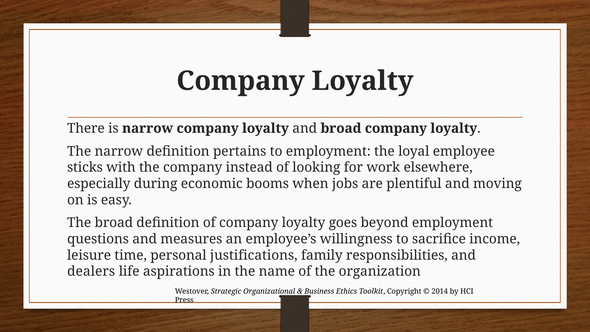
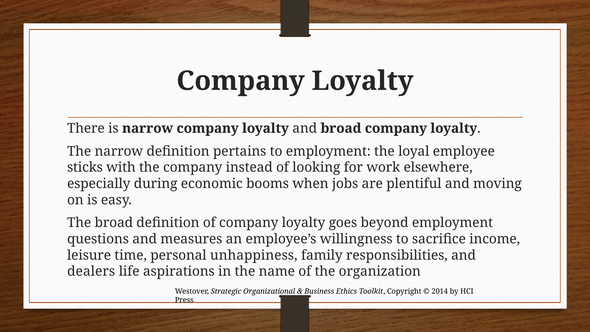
justifications: justifications -> unhappiness (254, 255)
